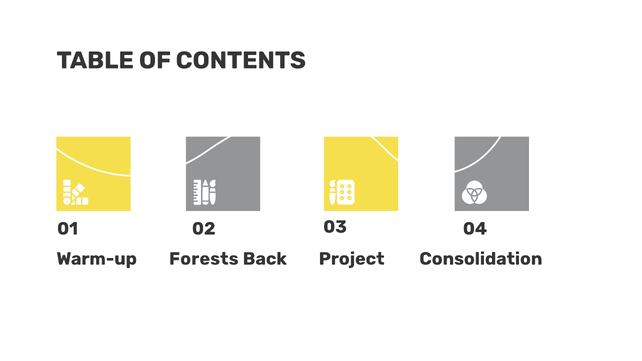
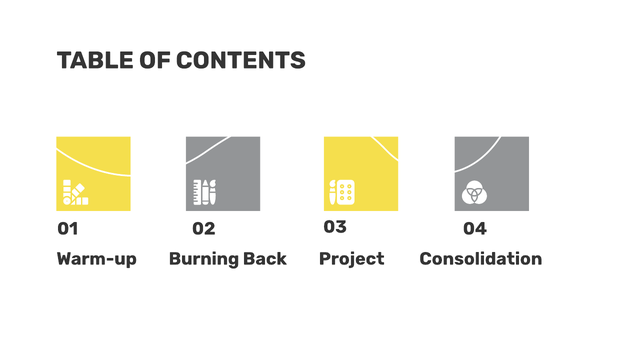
Forests: Forests -> Burning (204, 259)
